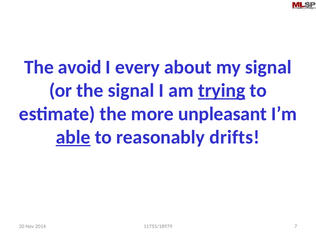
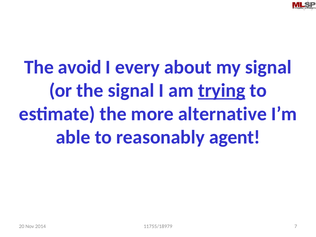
unpleasant: unpleasant -> alternative (222, 114)
able underline: present -> none (73, 137)
drifts: drifts -> agent (235, 137)
